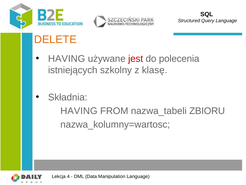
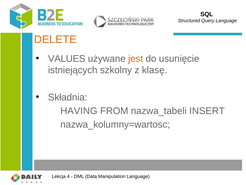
HAVING: HAVING -> VALUES (67, 59)
jest colour: red -> orange (136, 59)
polecenia: polecenia -> usunięcie (179, 59)
ZBIORU: ZBIORU -> INSERT (207, 111)
